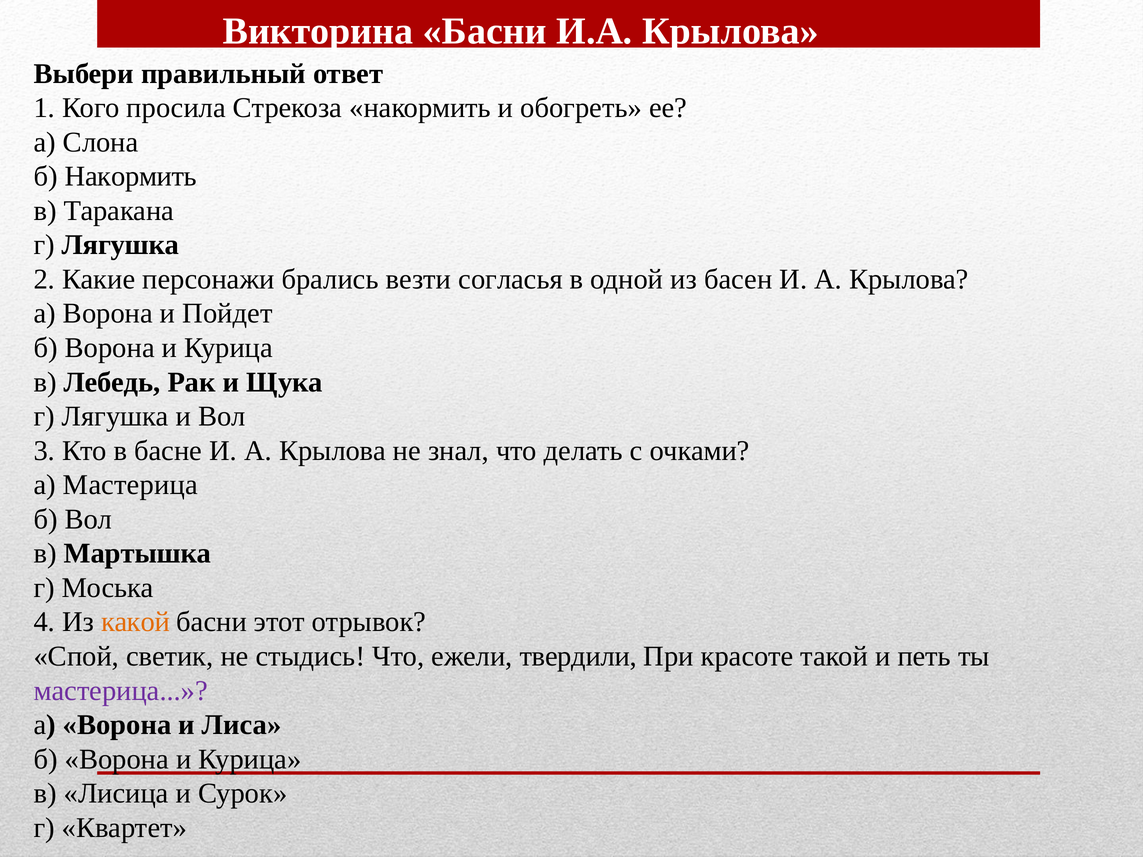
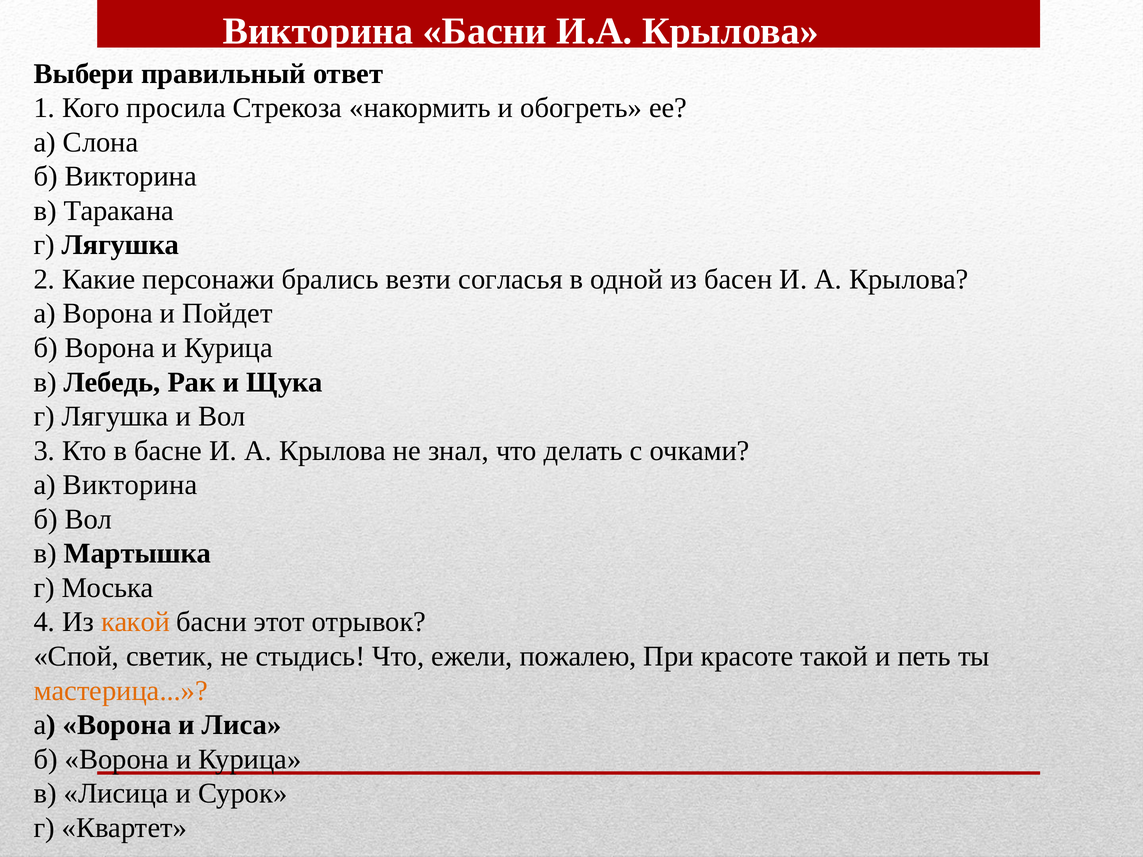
б Накормить: Накормить -> Викторина (131, 176)
а Мастерица: Мастерица -> Викторина (130, 485)
твердили: твердили -> пожалею (578, 657)
мастерица colour: purple -> orange (121, 691)
